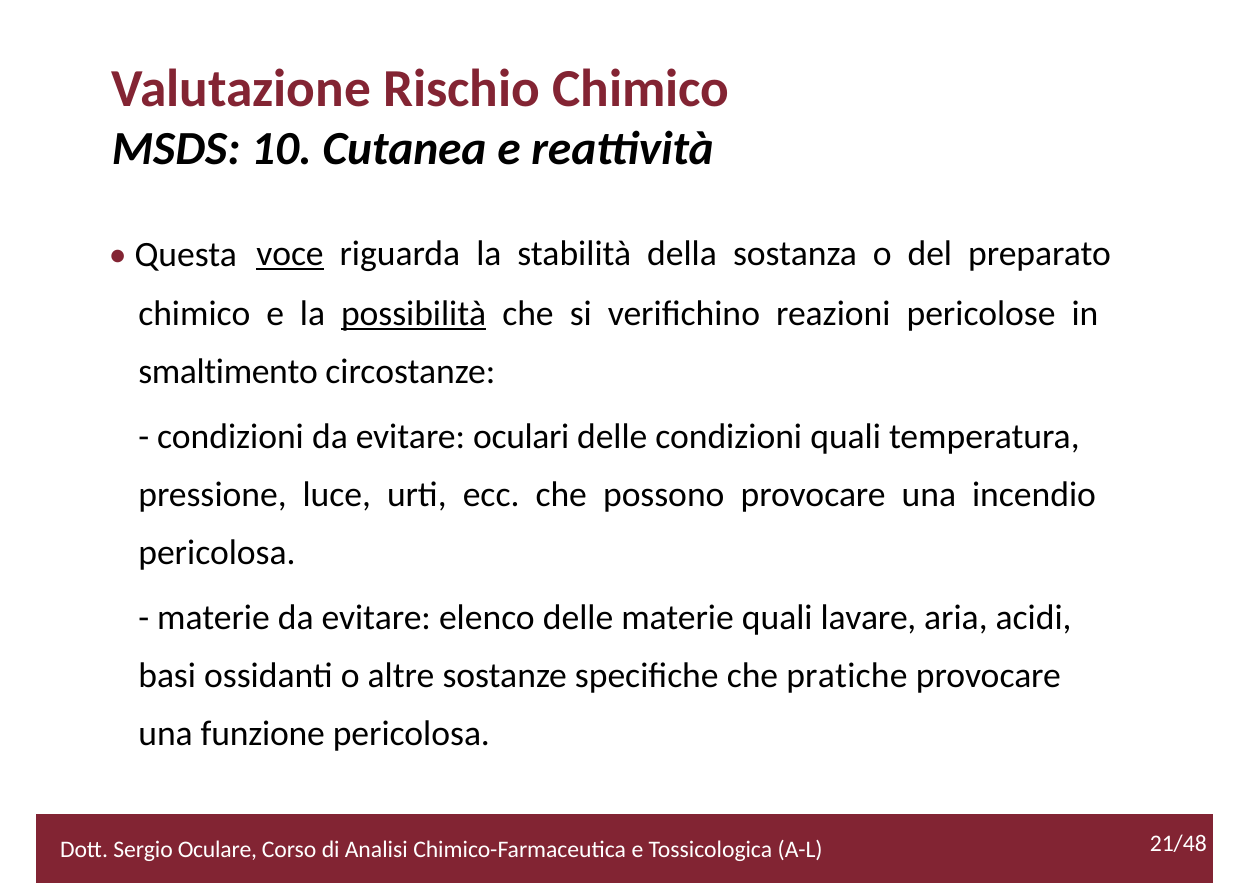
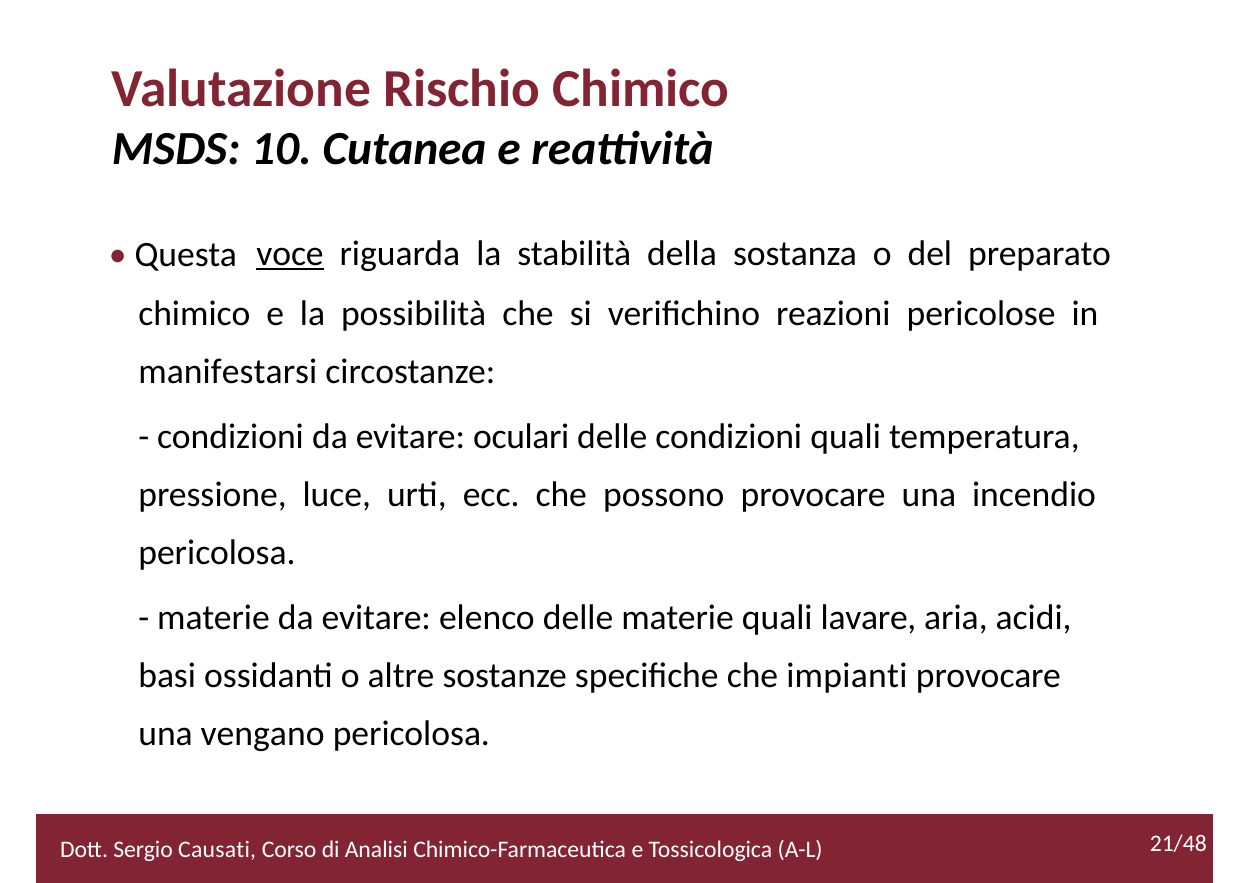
possibilità underline: present -> none (414, 314)
smaltimento: smaltimento -> manifestarsi (228, 372)
pratiche: pratiche -> impianti (847, 676)
funzione: funzione -> vengano (263, 734)
Oculare: Oculare -> Causati (217, 850)
